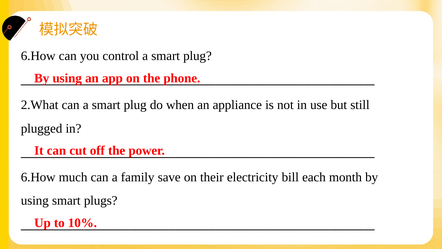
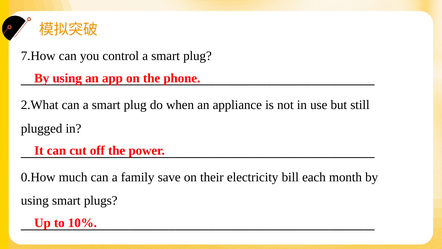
6.How: 6.How -> 7.How (38, 56)
6.How: 6.How -> 0.How (38, 177)
